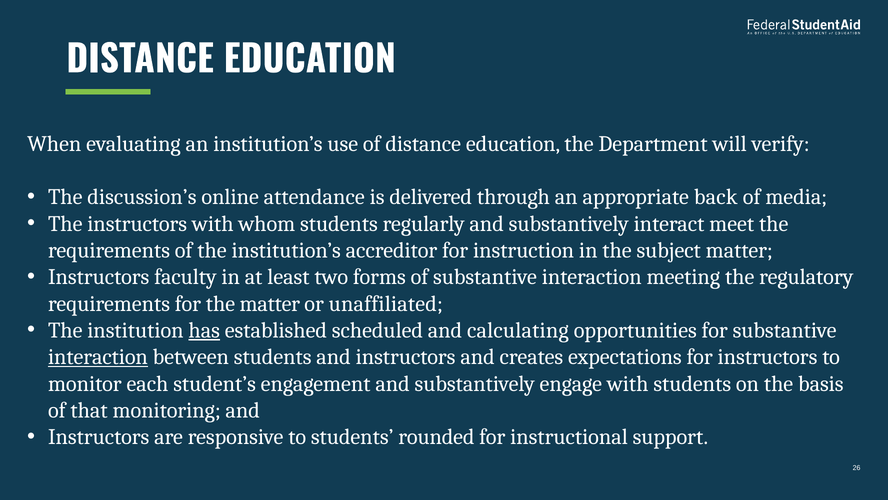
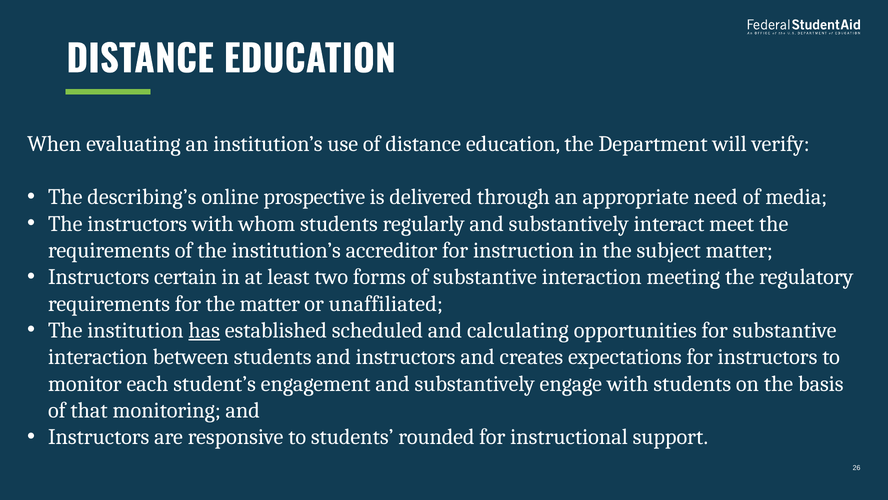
discussion’s: discussion’s -> describing’s (142, 197)
attendance: attendance -> prospective (314, 197)
back: back -> need (716, 197)
faculty: faculty -> certain (185, 277)
interaction underline: present -> none (98, 357)
